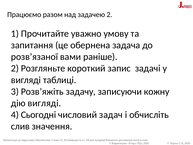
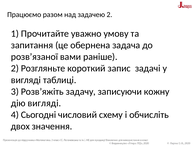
задач: задач -> схему (111, 115)
слив: слив -> двох (20, 126)
